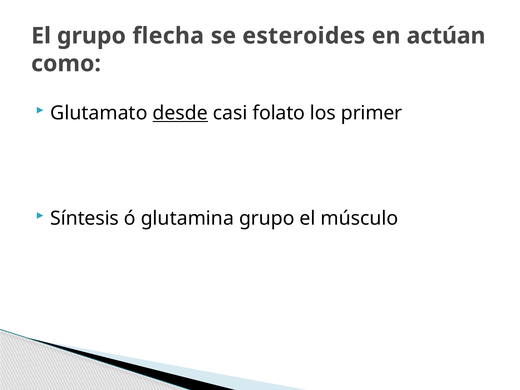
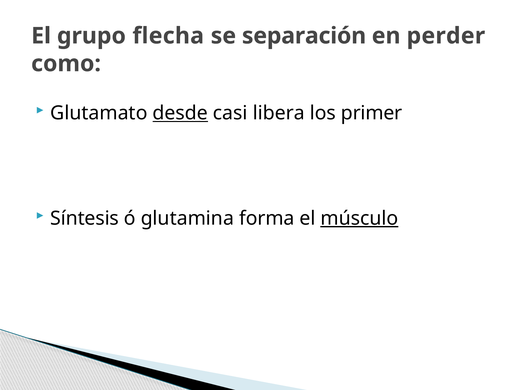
esteroides: esteroides -> separación (304, 36)
actúan: actúan -> perder (446, 36)
folato: folato -> libera (279, 113)
glutamina grupo: grupo -> forma (267, 218)
músculo underline: none -> present (359, 218)
